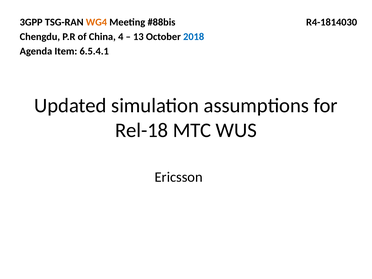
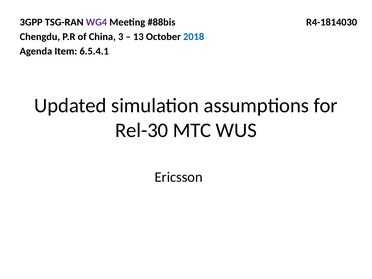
WG4 colour: orange -> purple (96, 22)
4: 4 -> 3 (121, 37)
Rel-18: Rel-18 -> Rel-30 (142, 130)
